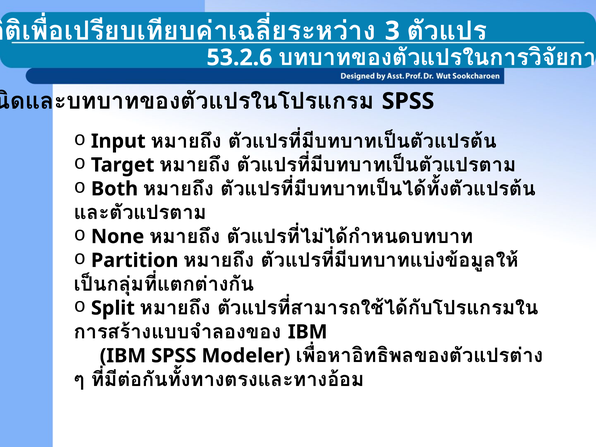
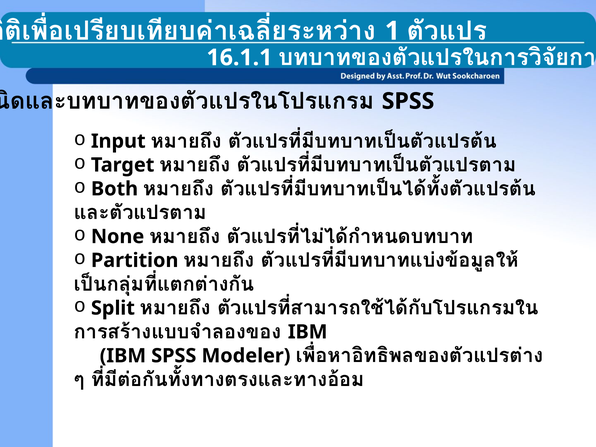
3: 3 -> 1 (392, 31)
53.2.6: 53.2.6 -> 16.1.1 (239, 58)
